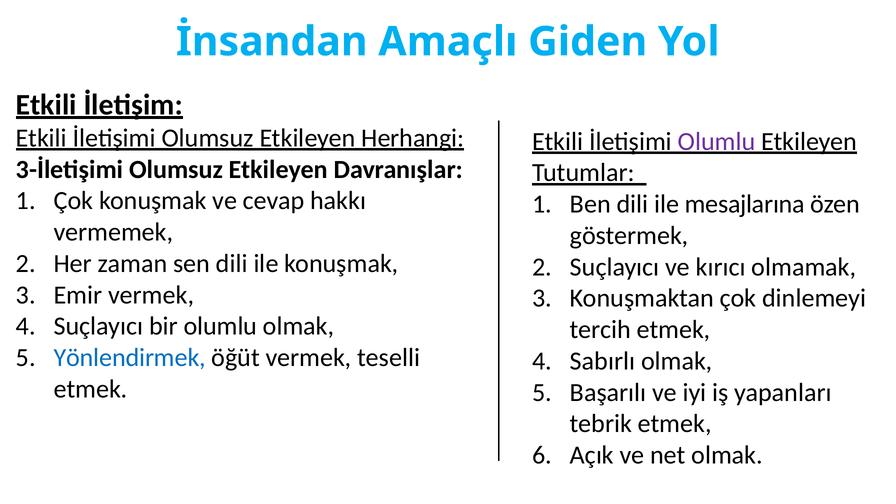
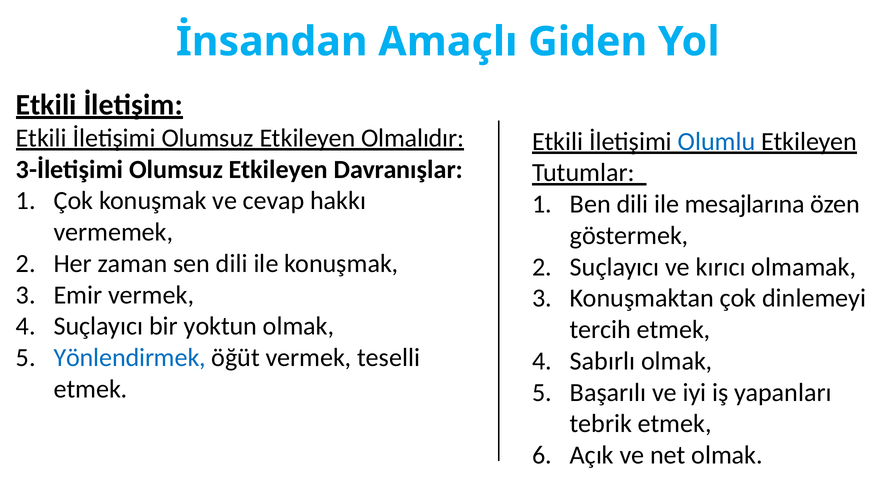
Herhangi: Herhangi -> Olmalıdır (413, 138)
Olumlu colour: purple -> blue (717, 141)
bir olumlu: olumlu -> yoktun (220, 326)
